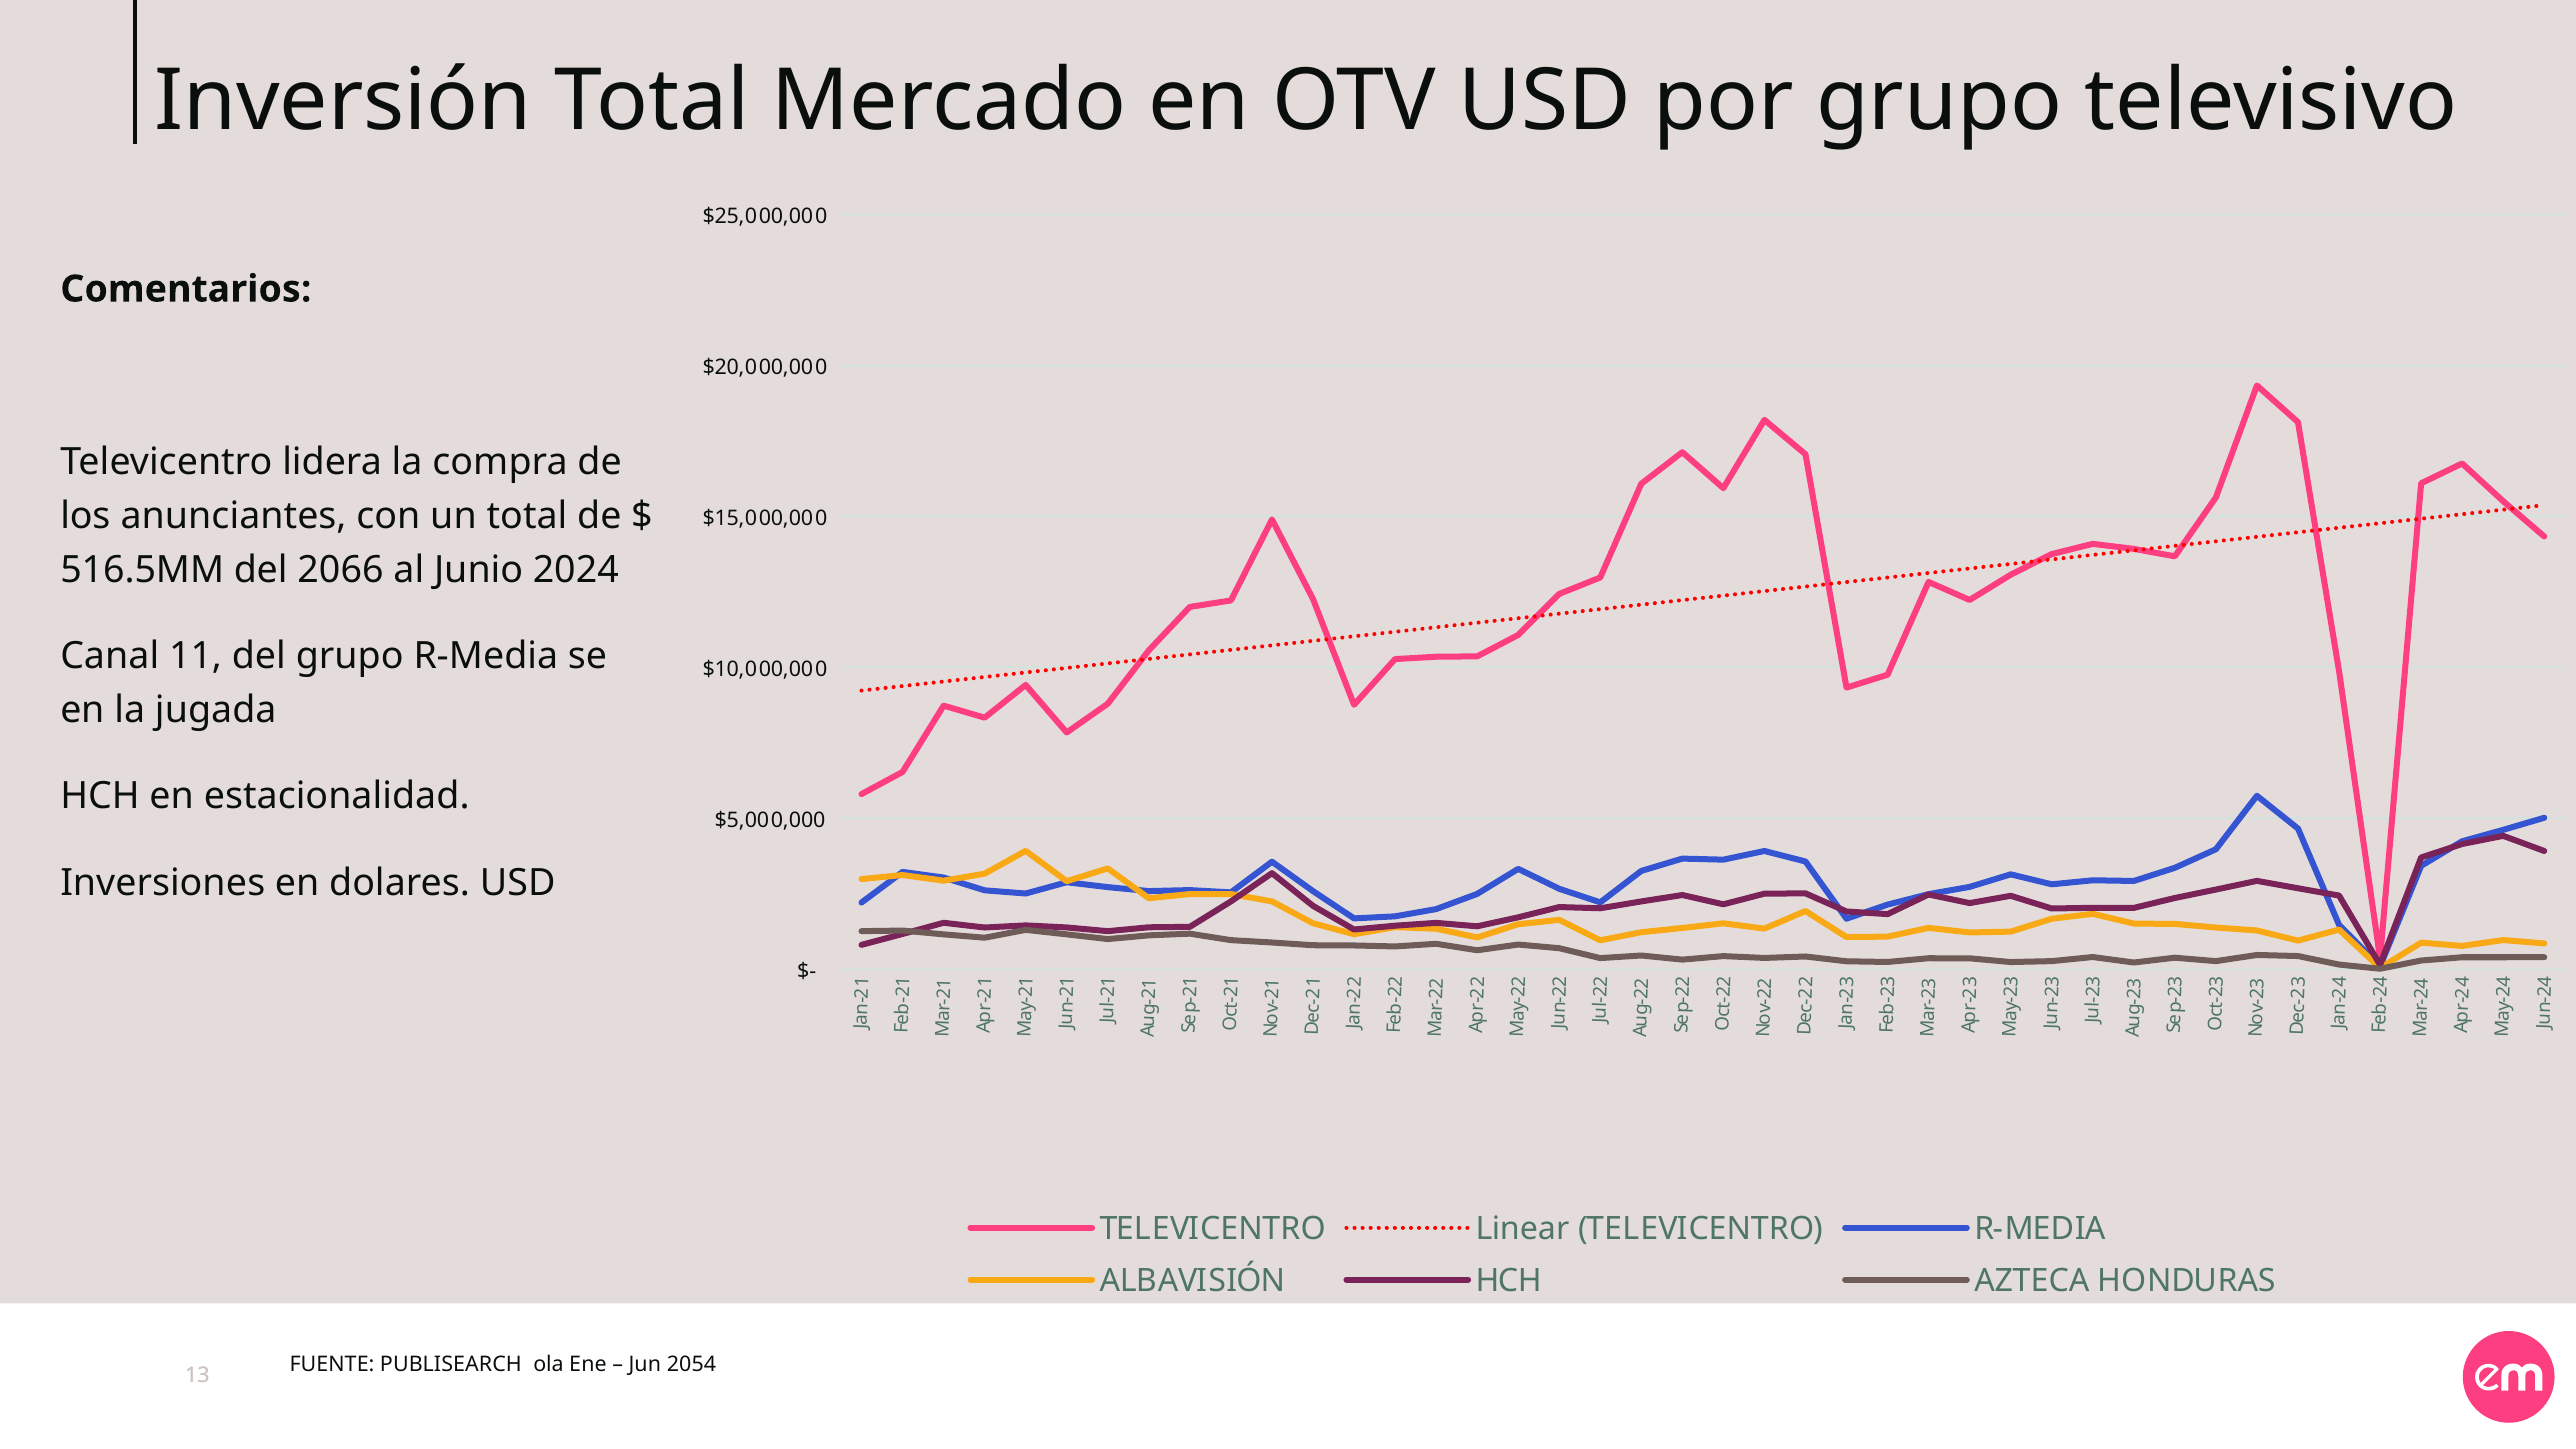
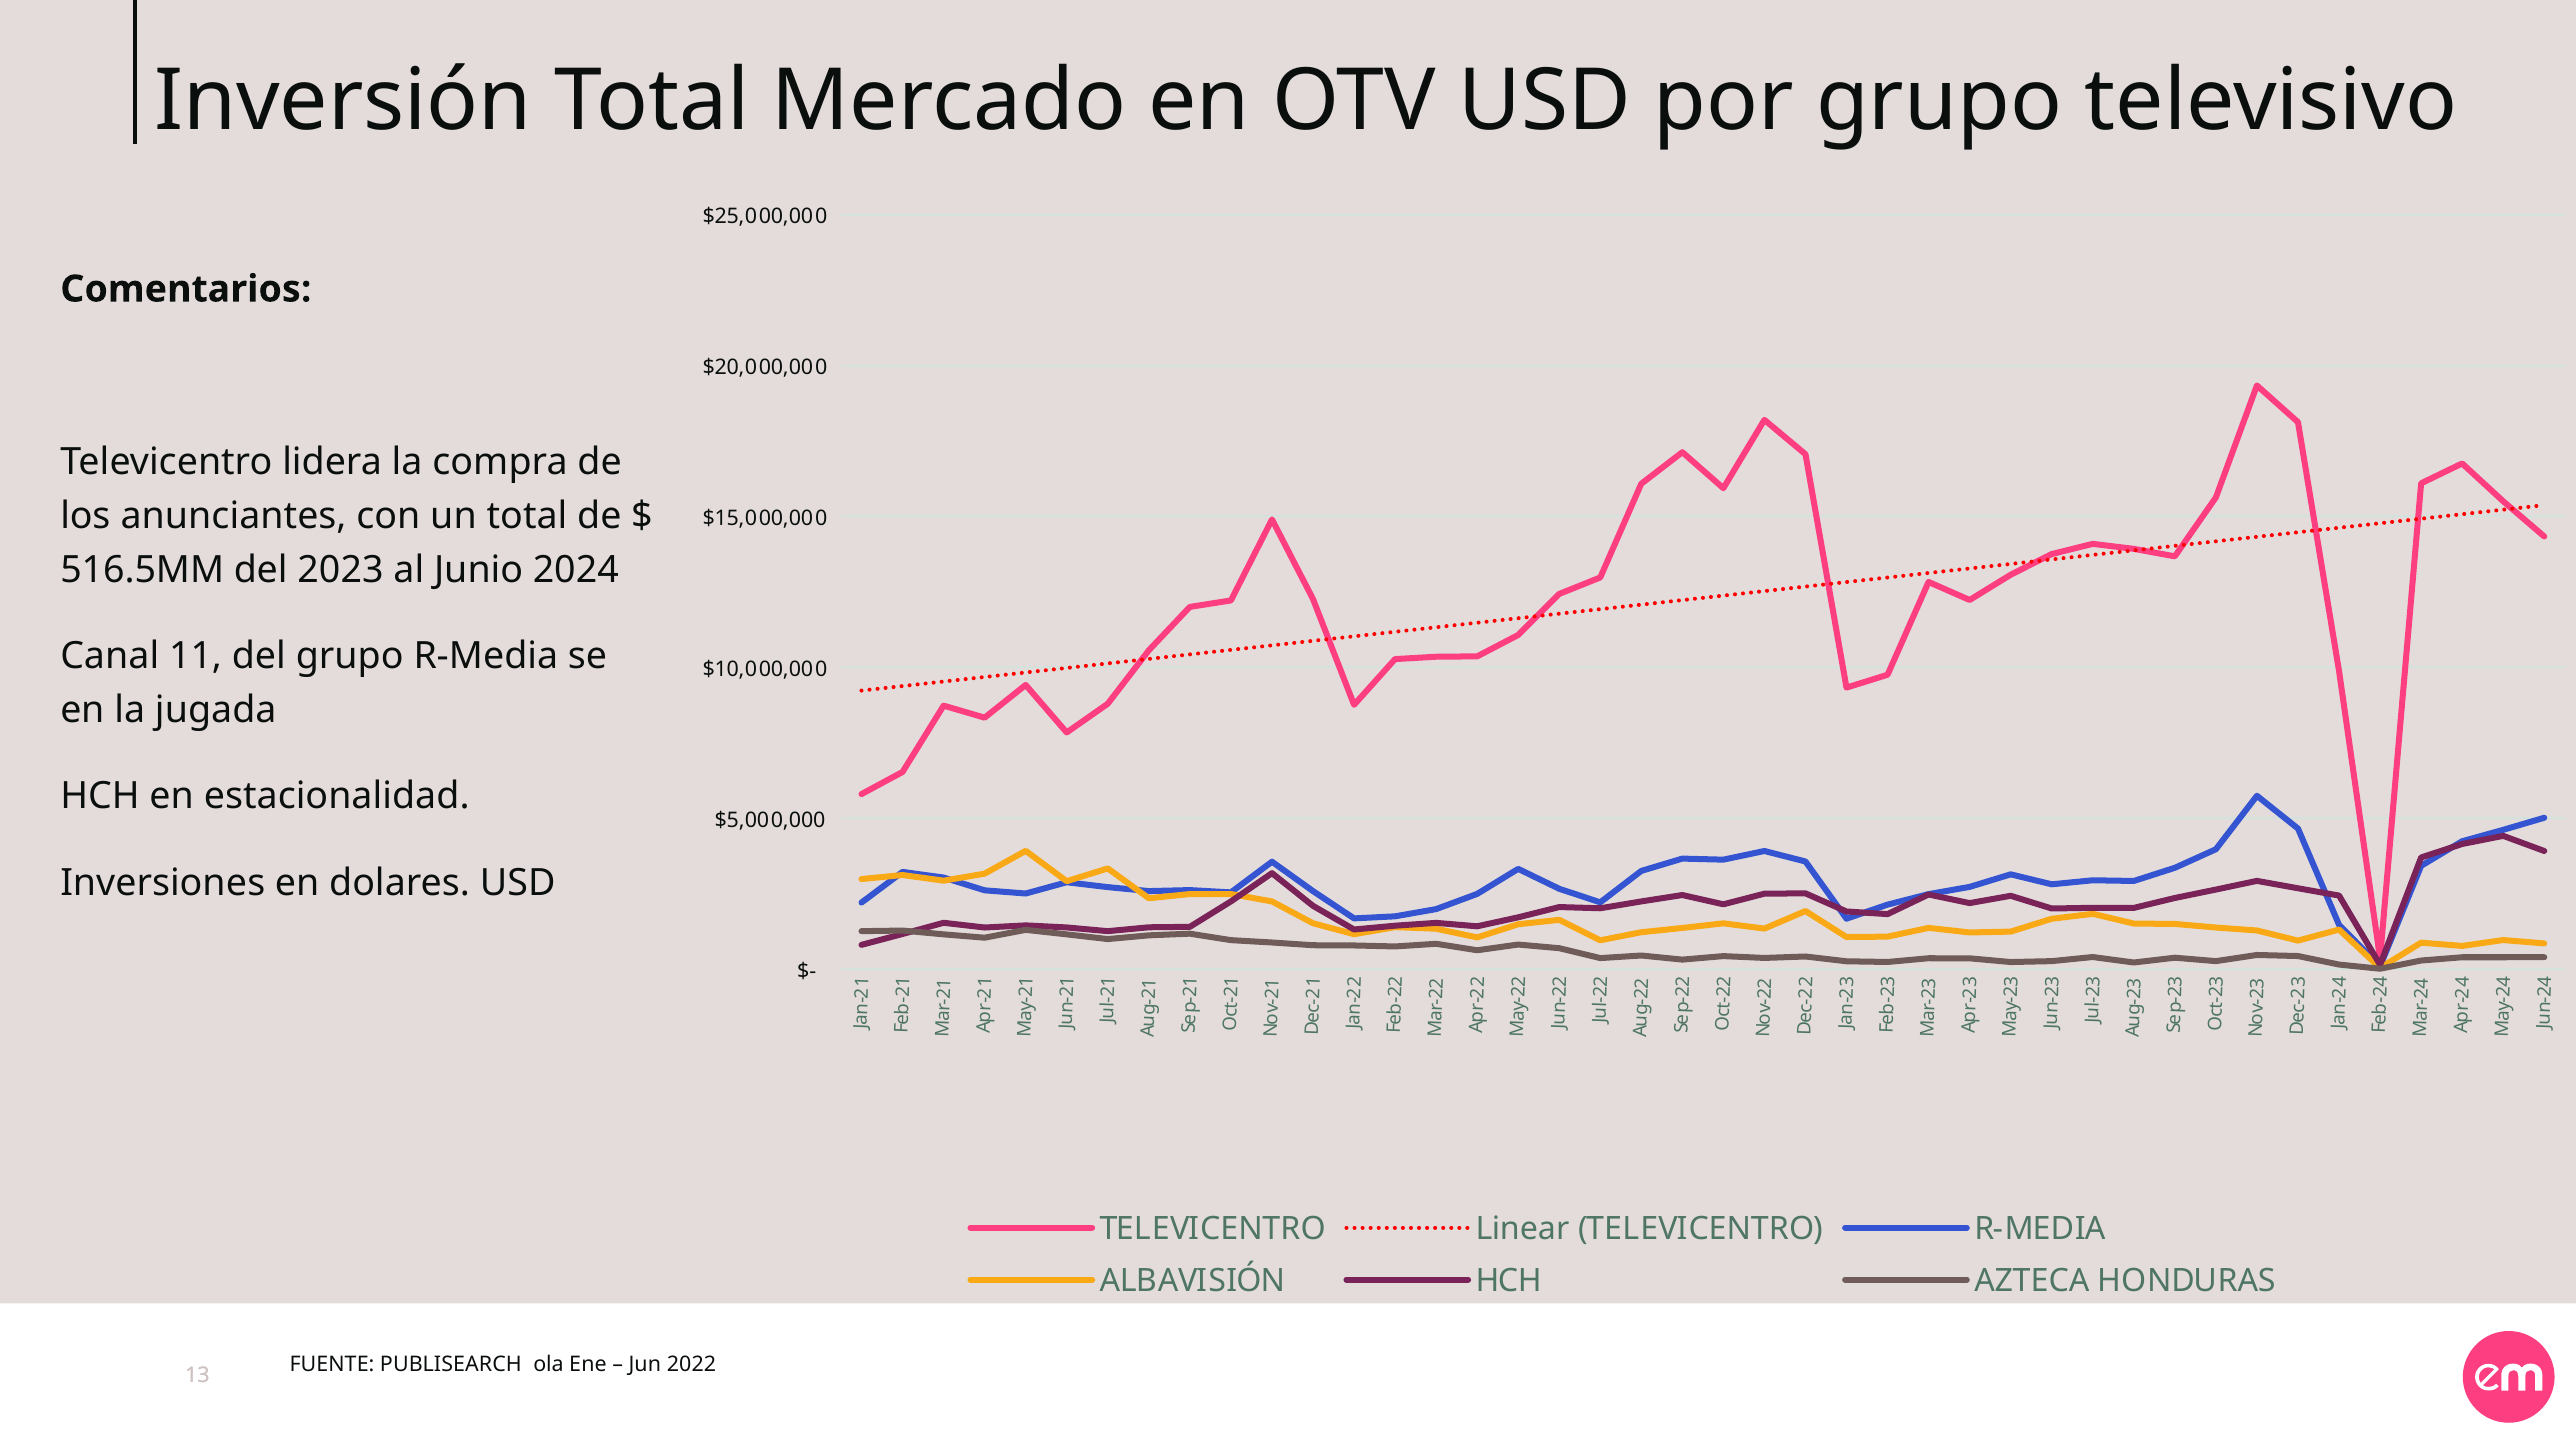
2066: 2066 -> 2023 (341, 570)
2054: 2054 -> 2022 (692, 1364)
